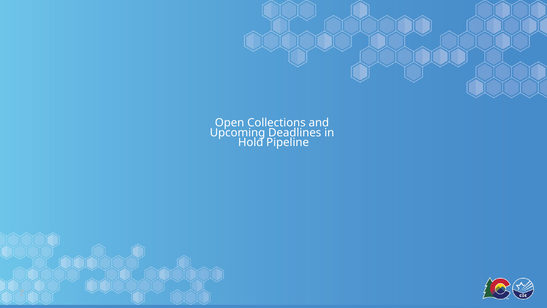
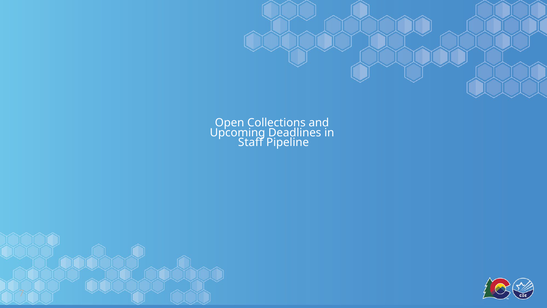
Hold: Hold -> Staff (251, 142)
